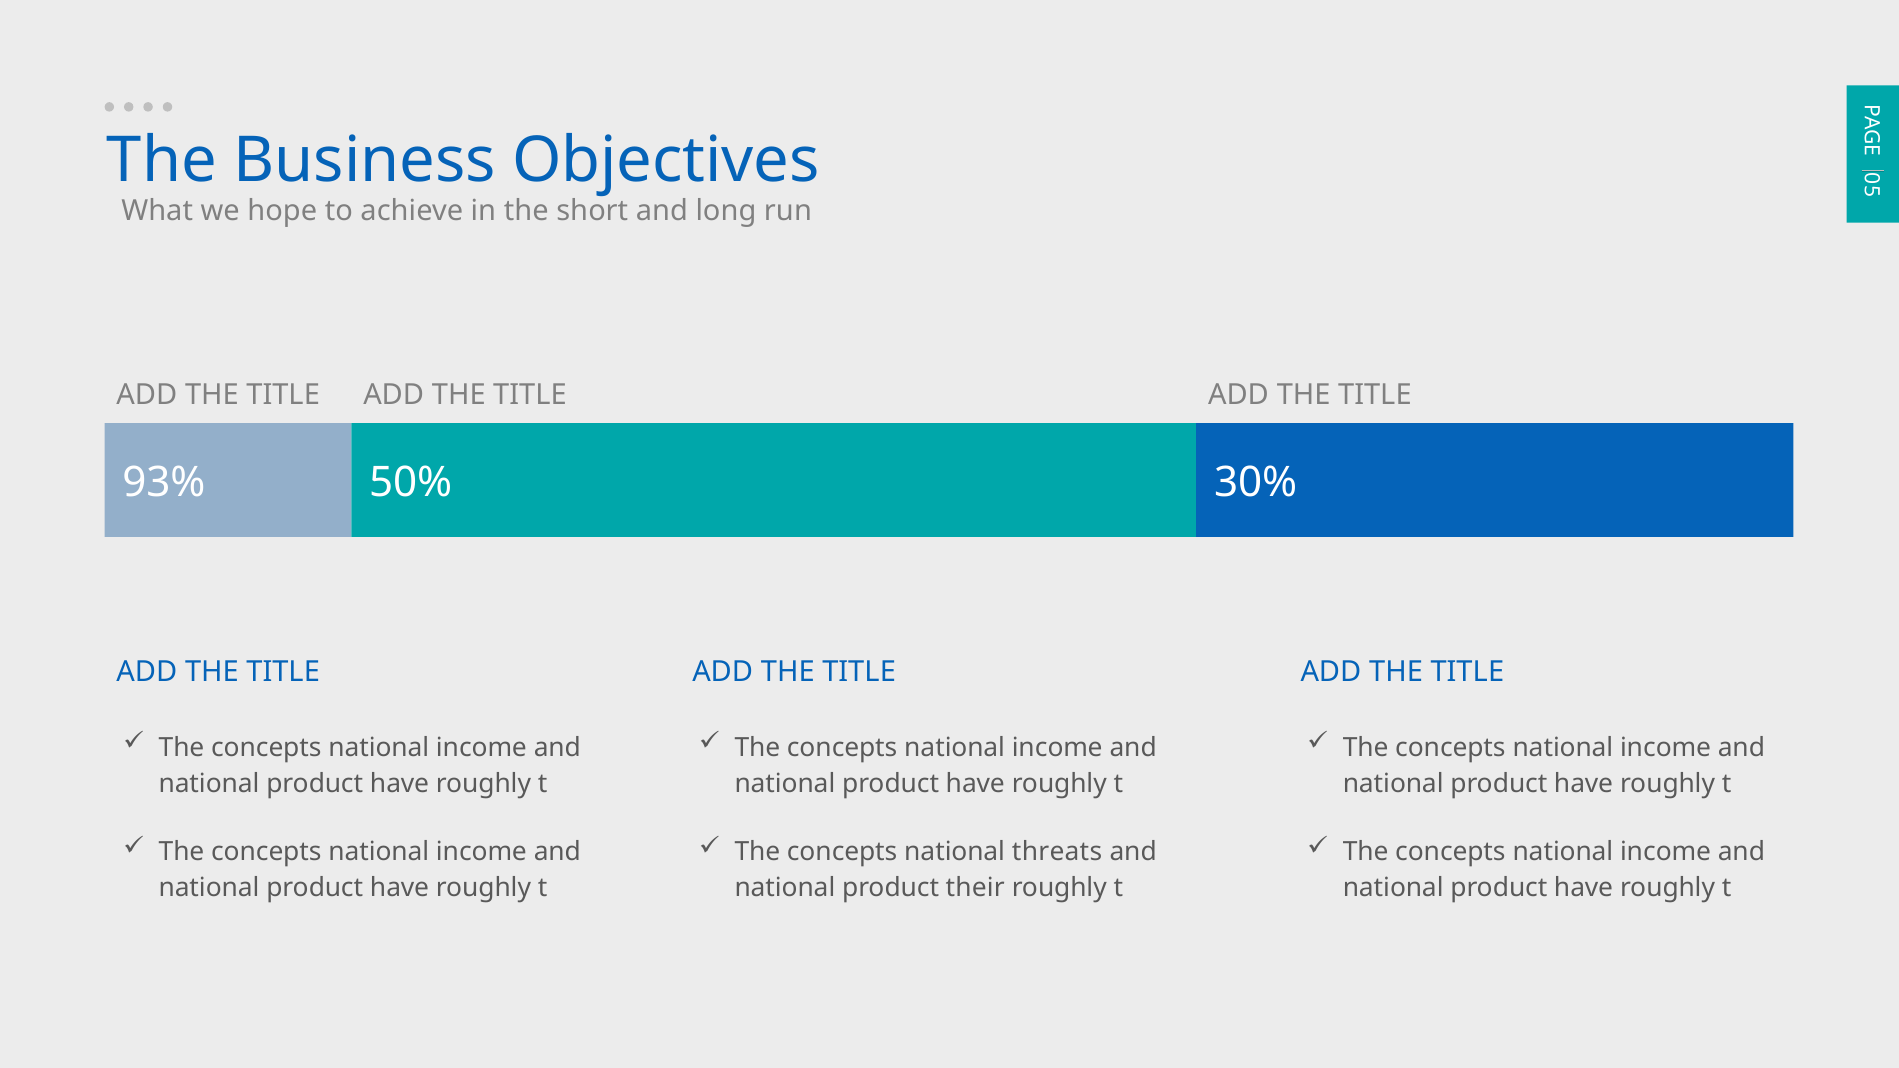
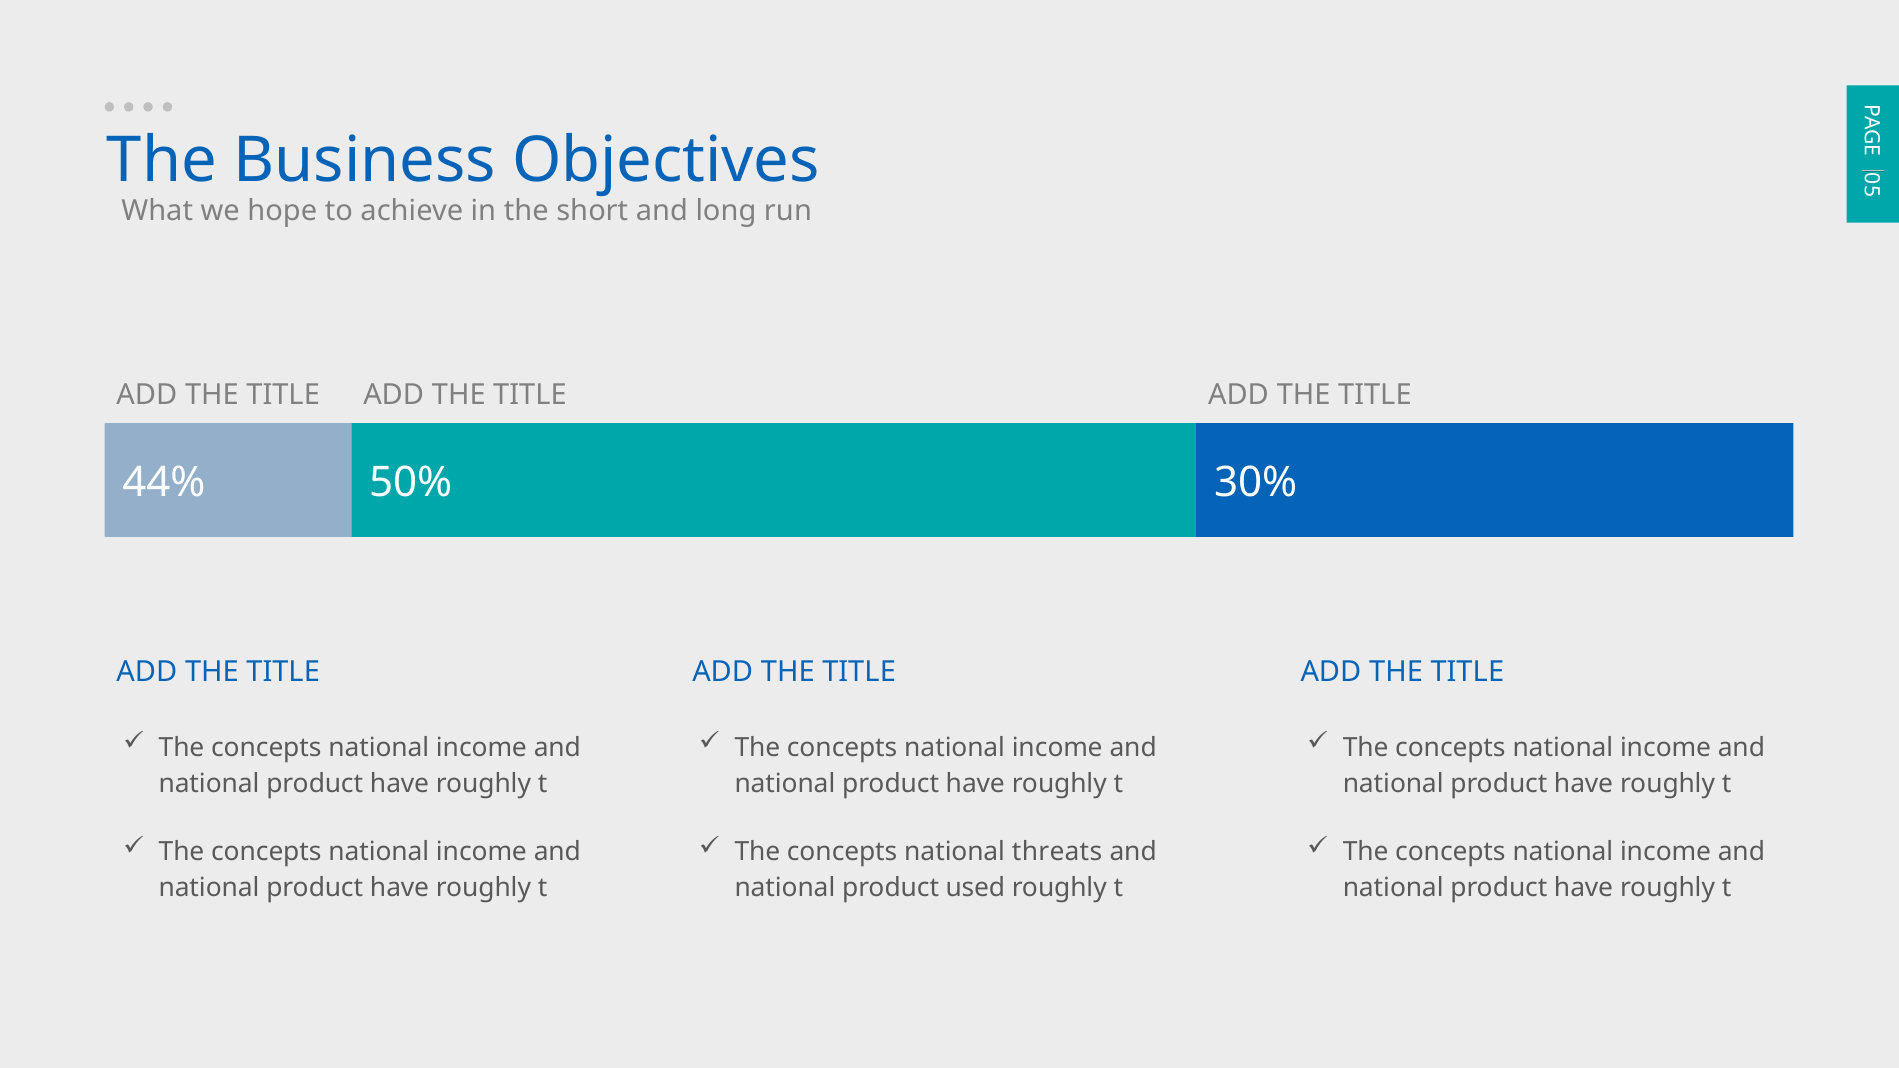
93%: 93% -> 44% (164, 483)
their: their -> used (975, 888)
